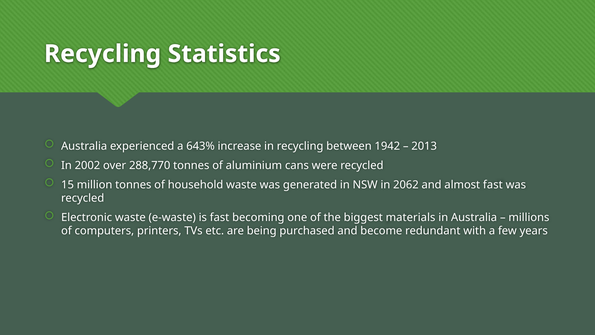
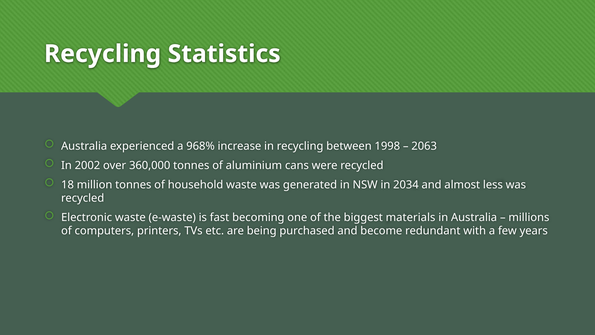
643%: 643% -> 968% (201, 146)
1942: 1942 -> 1998 (387, 146)
2013: 2013 -> 2063 (424, 146)
288,770: 288,770 -> 360,000 (150, 165)
15: 15 -> 18 (68, 185)
2062: 2062 -> 2034 (406, 185)
almost fast: fast -> less (493, 185)
